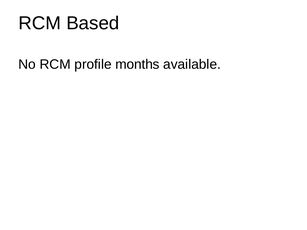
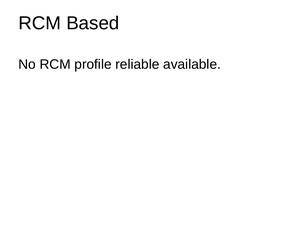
months: months -> reliable (137, 64)
